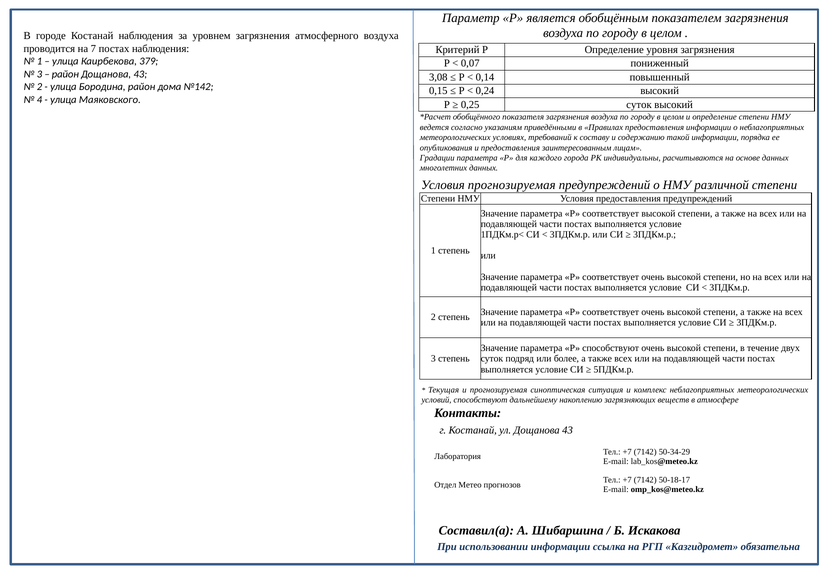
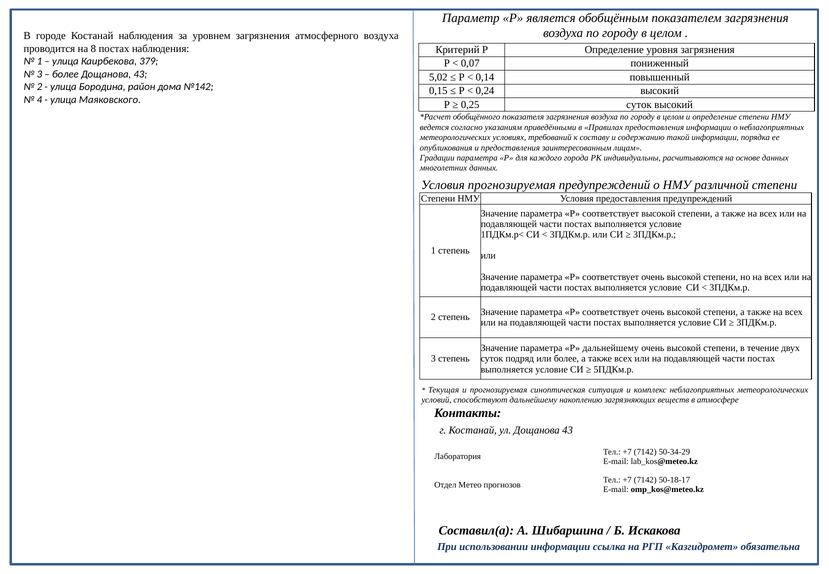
7: 7 -> 8 (93, 49)
район: район -> более (65, 74)
3,08: 3,08 -> 5,02 (438, 77)
Р способствуют: способствуют -> дальнейшему (611, 348)
